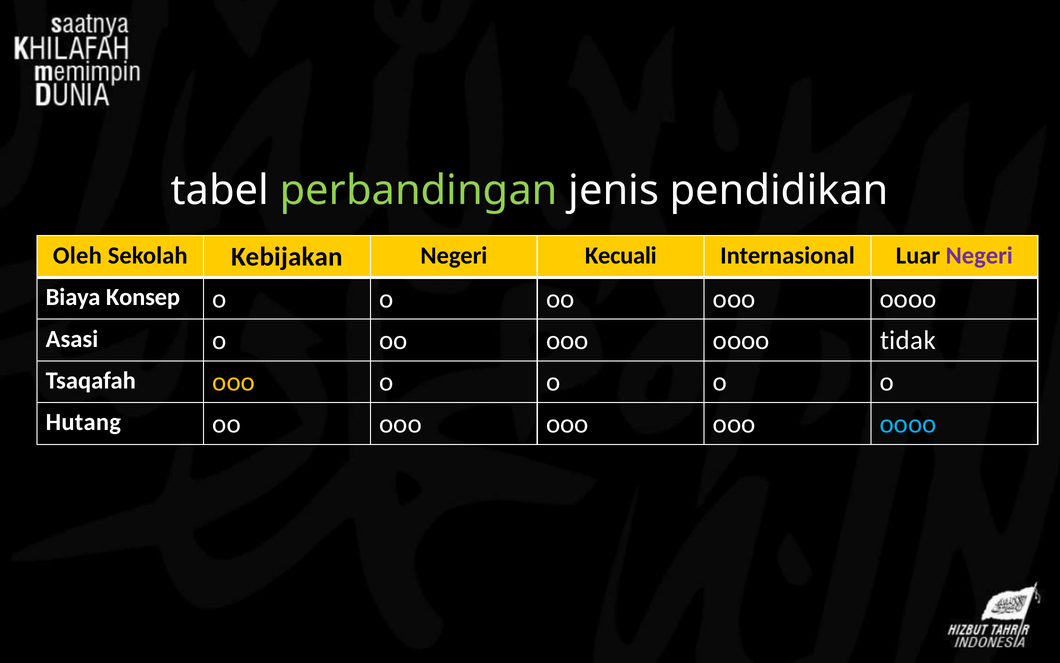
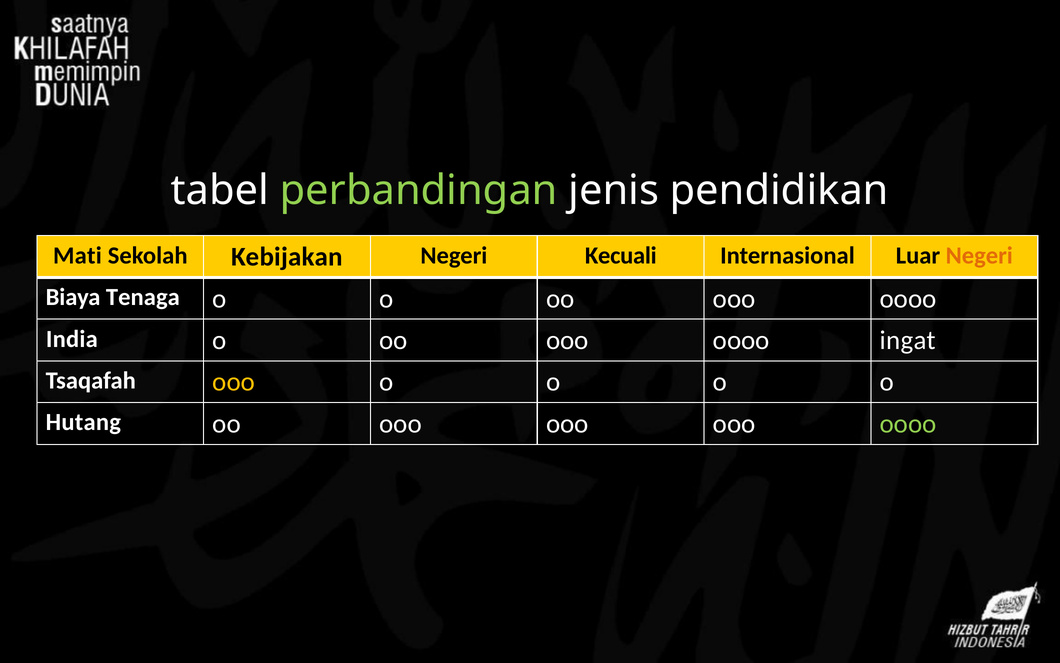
Oleh: Oleh -> Mati (77, 255)
Negeri colour: purple -> orange (979, 255)
Konsep: Konsep -> Tenaga (143, 297)
Asasi: Asasi -> India (72, 339)
tidak: tidak -> ingat (908, 340)
oooo colour: light blue -> light green (908, 423)
